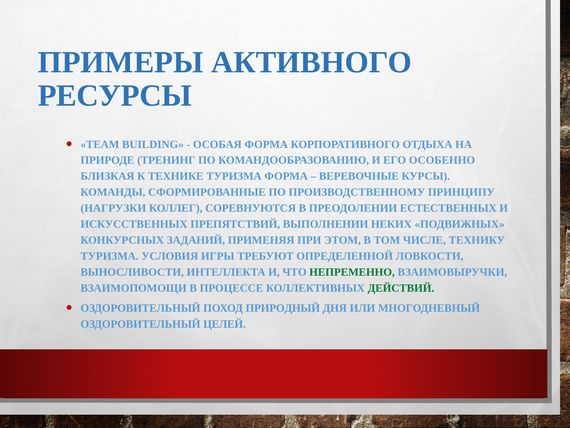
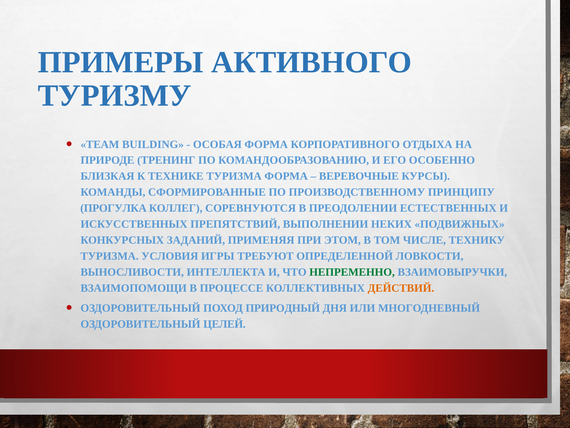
РЕСУРСЫ: РЕСУРСЫ -> ТУРИЗМУ (115, 95)
НАГРУЗКИ: НАГРУЗКИ -> ПРОГУЛКА (113, 208)
ДЕЙСТВИЙ colour: green -> orange (401, 288)
